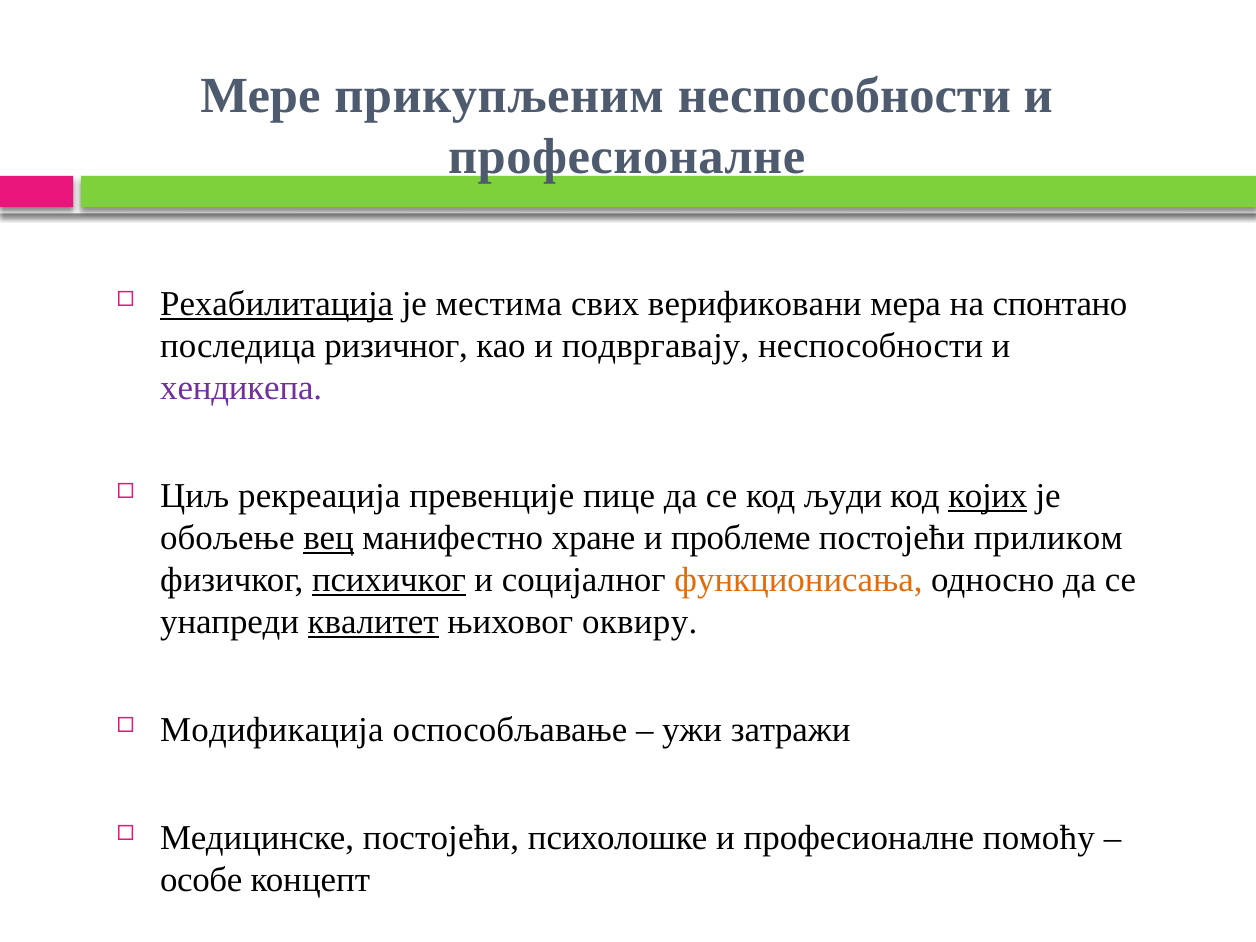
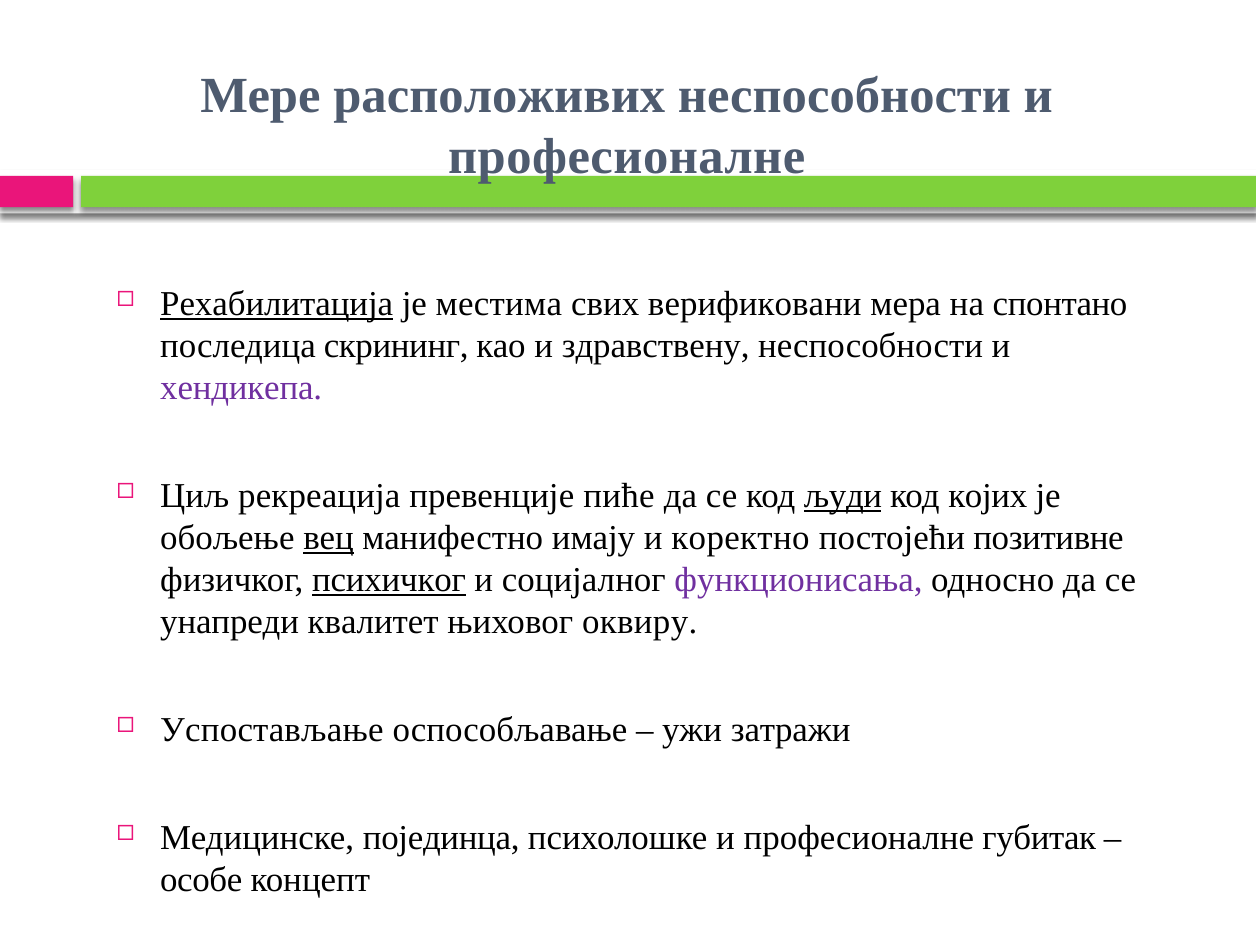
прикупљеним: прикупљеним -> расположивих (499, 96)
ризичног: ризичног -> скрининг (396, 346)
подвргавају: подвргавају -> здравствену (656, 346)
пице: пице -> пиће (619, 496)
људи underline: none -> present (843, 496)
којих underline: present -> none (988, 496)
хране: хране -> имају (593, 538)
проблеме: проблеме -> коректно (740, 538)
приликом: приликом -> позитивне (1049, 538)
функционисања colour: orange -> purple (799, 580)
квалитет underline: present -> none (373, 622)
Модификација: Модификација -> Успостављање (272, 730)
Медицинске постојећи: постојећи -> појединца (441, 838)
помоћу: помоћу -> губитак (1039, 838)
